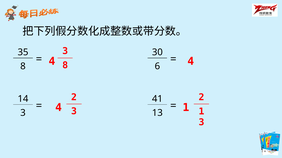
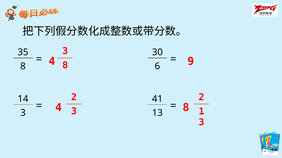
4: 4 -> 9 (191, 62)
4 1: 1 -> 8 (186, 108)
